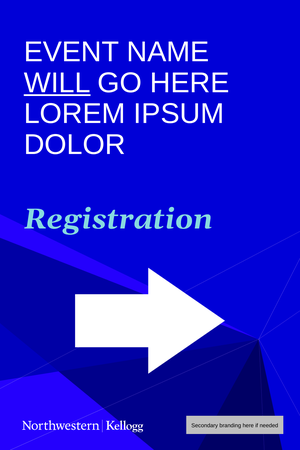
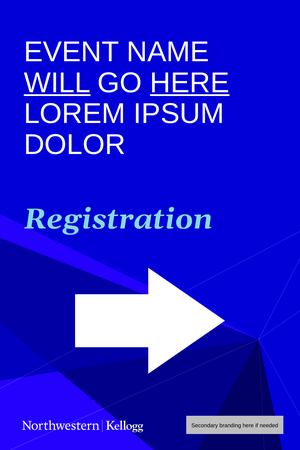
HERE underline: none -> present (190, 83)
